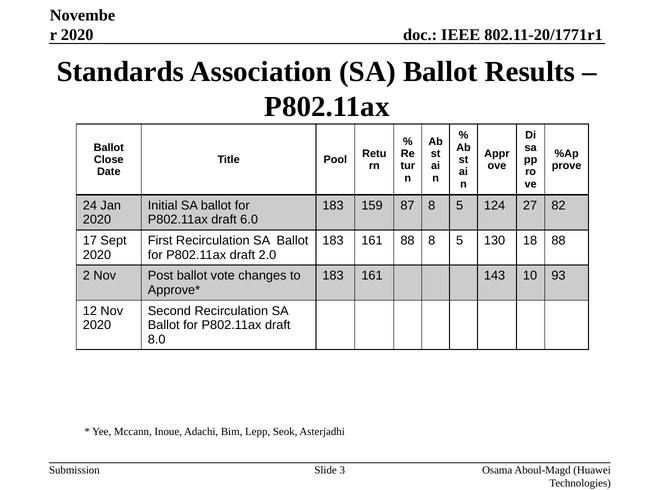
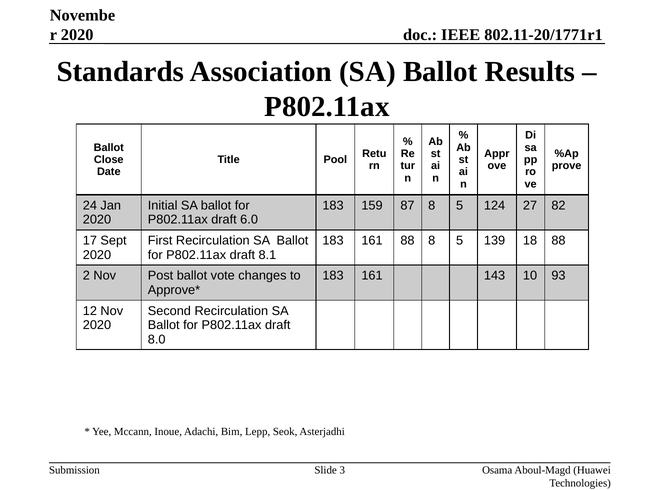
130: 130 -> 139 (495, 241)
2.0: 2.0 -> 8.1 (267, 255)
